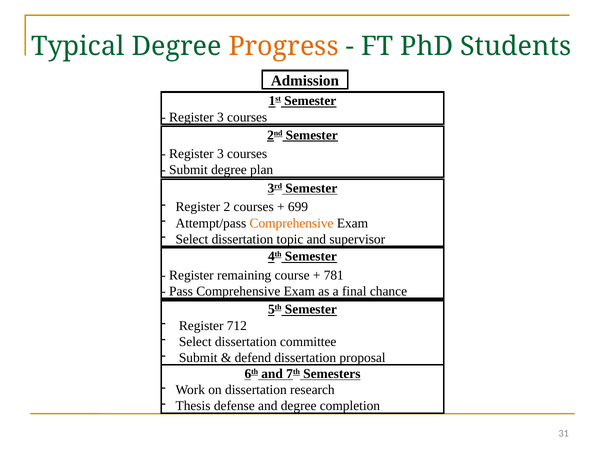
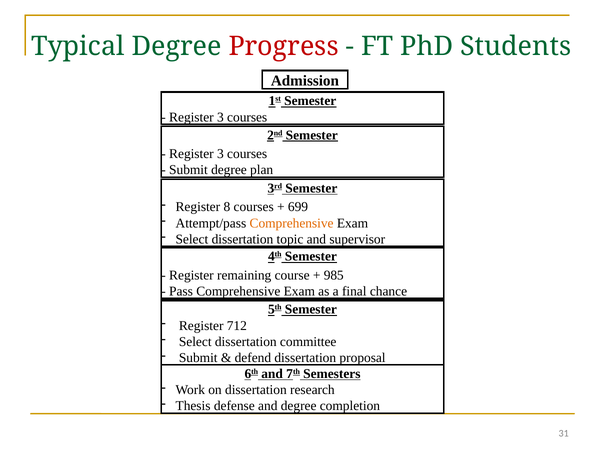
Progress colour: orange -> red (284, 46)
2: 2 -> 8 (227, 207)
781: 781 -> 985 (334, 275)
